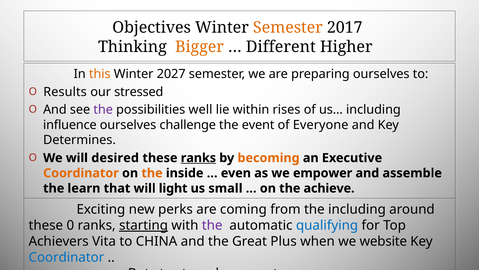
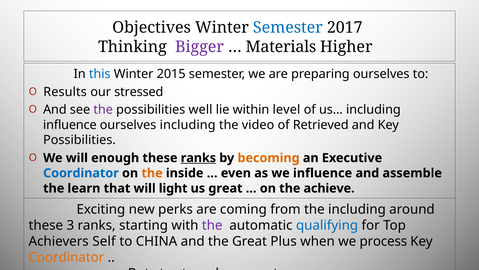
Semester colour: orange -> blue (288, 28)
Bigger colour: orange -> purple (200, 47)
Different: Different -> Materials (281, 47)
this colour: orange -> blue (100, 74)
2027: 2027 -> 2015 (171, 74)
rises: rises -> level (286, 109)
ourselves challenge: challenge -> including (188, 125)
event: event -> video (258, 125)
Everyone: Everyone -> Retrieved (321, 125)
Determines: Determines -> Possibilities (79, 140)
desired: desired -> enough (115, 158)
Coordinator colour: orange -> blue (81, 173)
we empower: empower -> influence (323, 173)
us small: small -> great (225, 188)
0: 0 -> 3 (70, 225)
starting underline: present -> none (144, 225)
Vita: Vita -> Self (104, 241)
website: website -> process (383, 241)
Coordinator colour: blue -> orange (66, 257)
